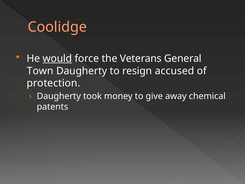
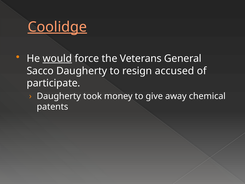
Coolidge underline: none -> present (57, 27)
Town: Town -> Sacco (40, 71)
protection: protection -> participate (53, 83)
